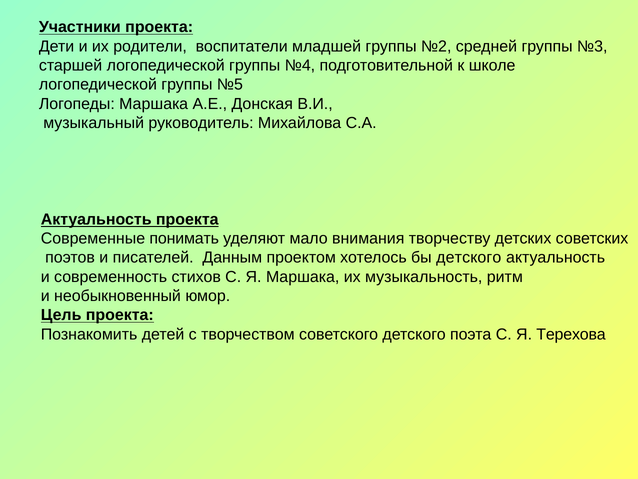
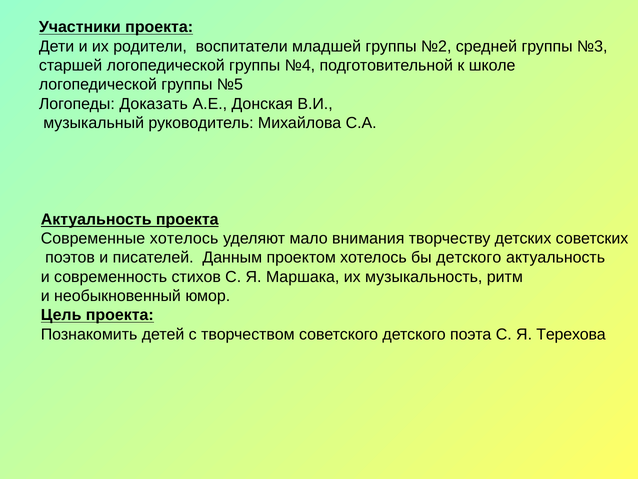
Логопеды Маршака: Маршака -> Доказать (154, 104)
Современные понимать: понимать -> хотелось (184, 238)
